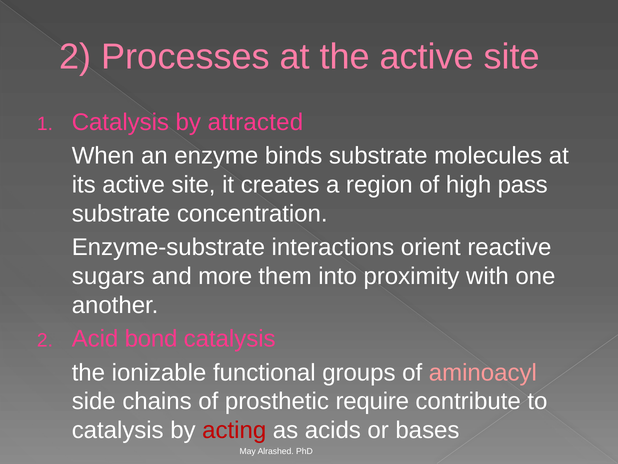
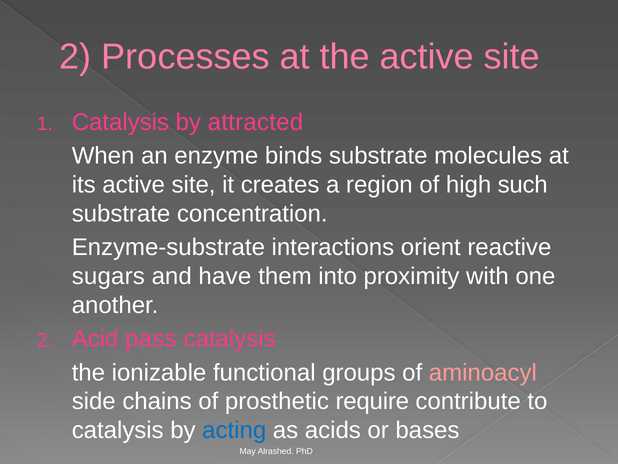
pass: pass -> such (523, 185)
more: more -> have (225, 276)
bond: bond -> pass (151, 339)
acting colour: red -> blue (234, 430)
